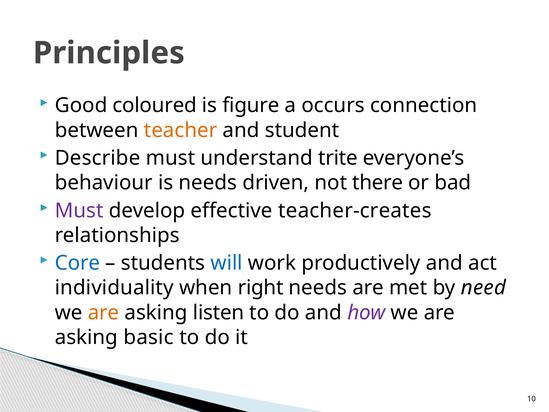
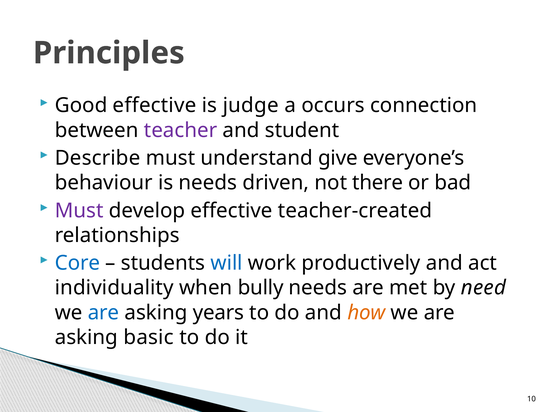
Good coloured: coloured -> effective (155, 105)
figure: figure -> judge (251, 105)
teacher colour: orange -> purple (181, 130)
trite: trite -> give (338, 158)
teacher-creates: teacher-creates -> teacher-created (355, 210)
right: right -> bully (261, 288)
are colour: orange -> blue (104, 312)
listen: listen -> years (219, 312)
how colour: purple -> orange (366, 312)
